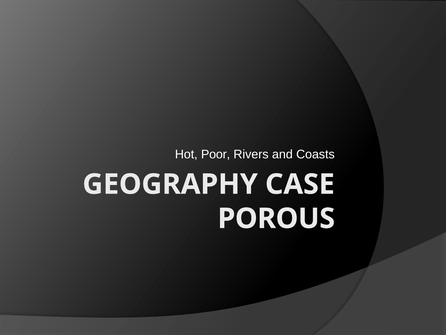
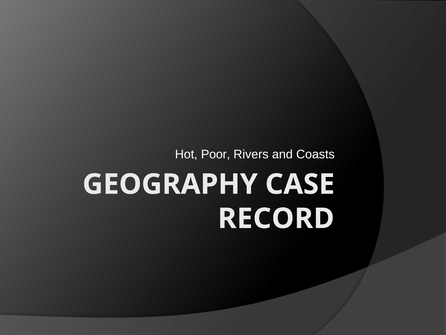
POROUS: POROUS -> RECORD (276, 218)
